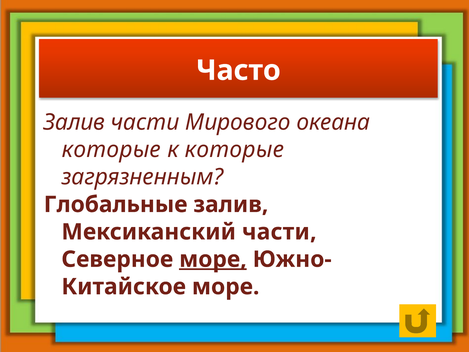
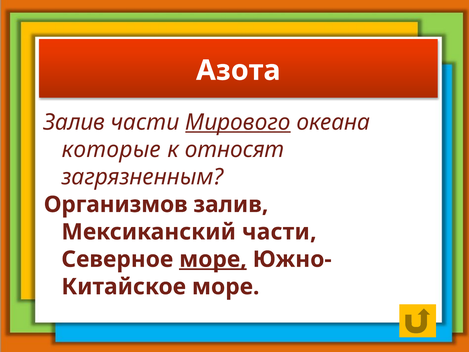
Часто: Часто -> Азота (238, 70)
Мирового underline: none -> present (238, 122)
к которые: которые -> относят (235, 150)
Глобальные: Глобальные -> Организмов (116, 204)
